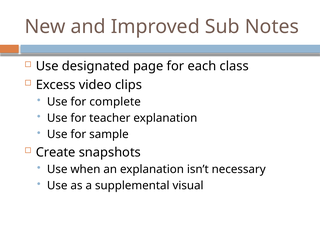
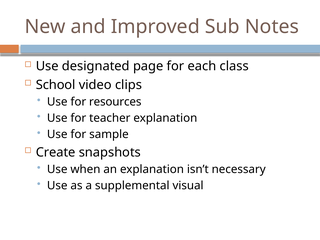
Excess: Excess -> School (56, 85)
complete: complete -> resources (115, 102)
